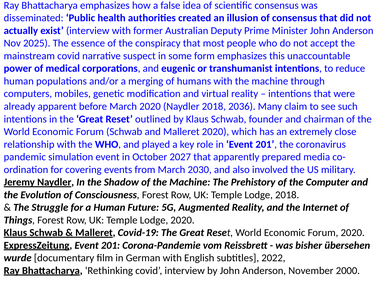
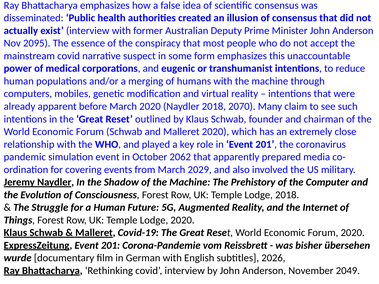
2025: 2025 -> 2095 (37, 43)
2036: 2036 -> 2070 (242, 106)
2027: 2027 -> 2062 (180, 157)
2030: 2030 -> 2029 (200, 170)
2022: 2022 -> 2026 (273, 258)
2000: 2000 -> 2049 (348, 271)
